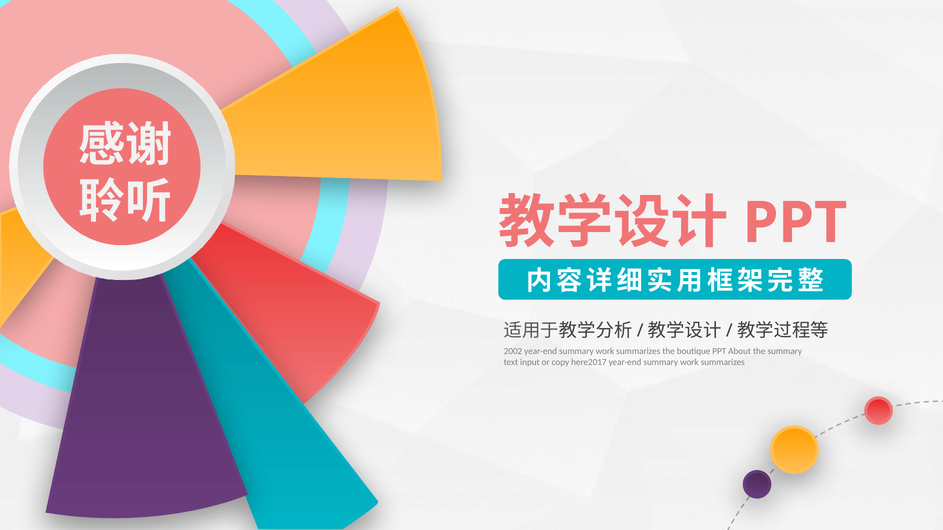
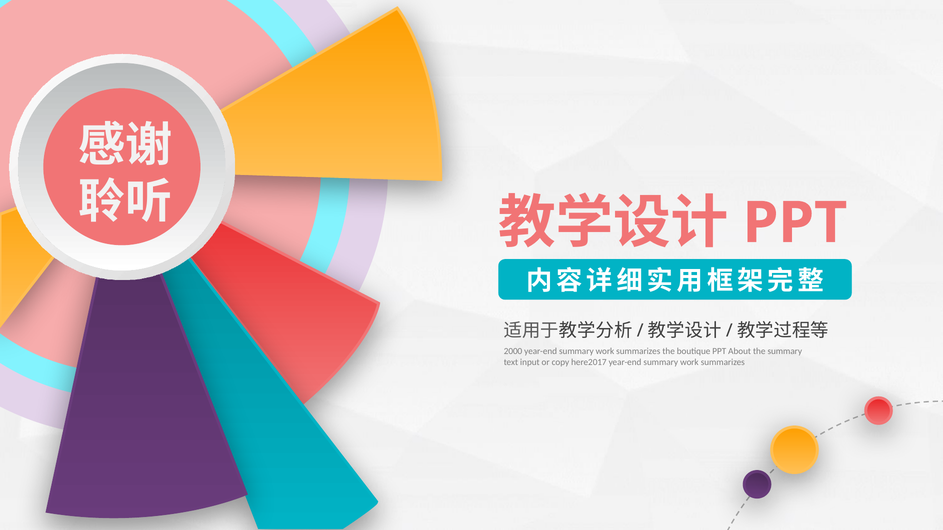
2002: 2002 -> 2000 (513, 352)
